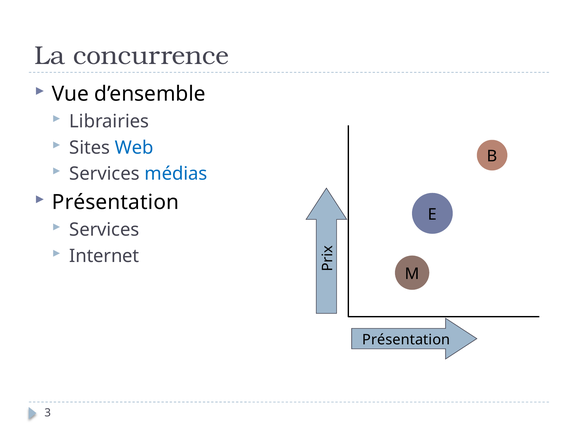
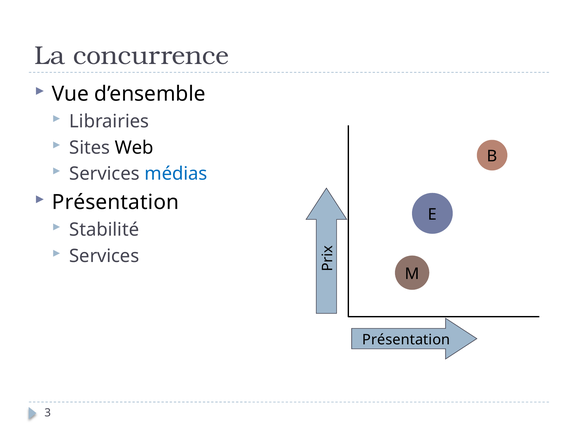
Web colour: blue -> black (134, 147)
Services: Services -> Stabilité (104, 230)
Internet: Internet -> Services (104, 256)
